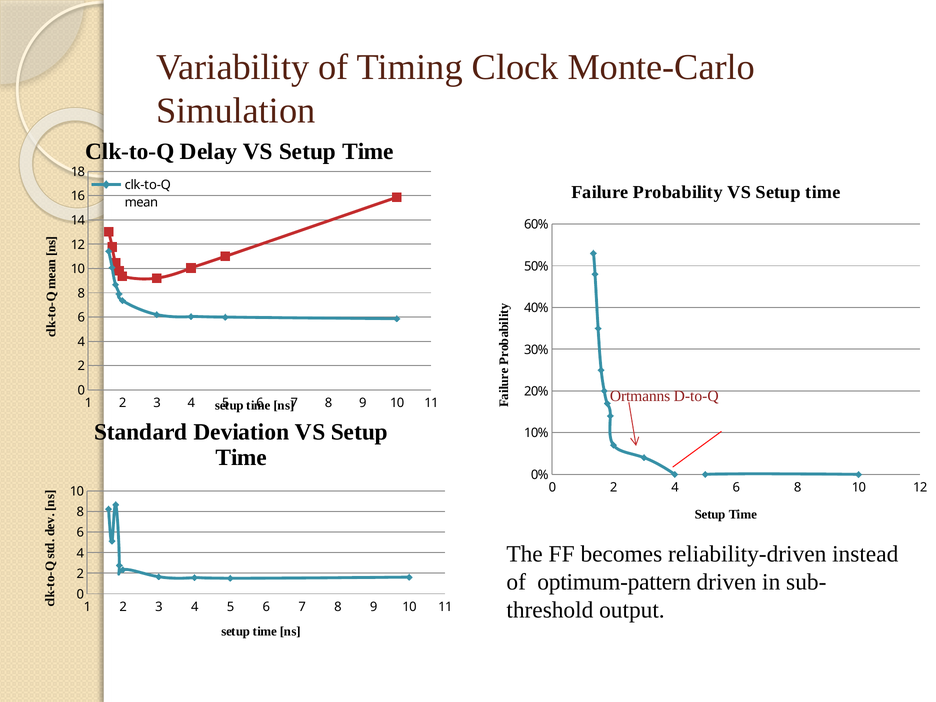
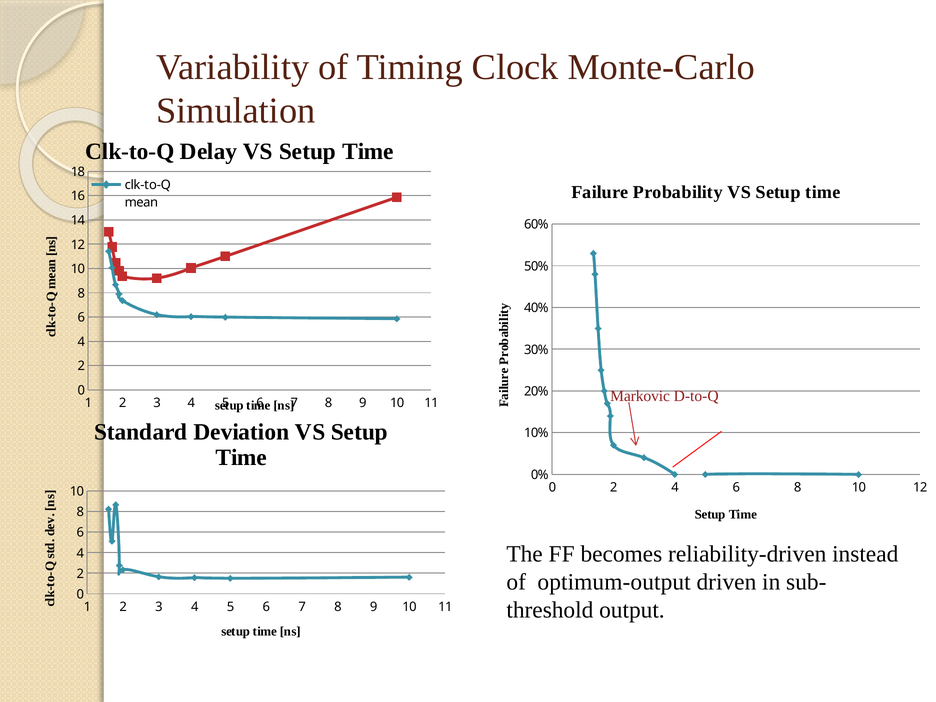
Ortmanns: Ortmanns -> Markovic (640, 396)
optimum-pattern: optimum-pattern -> optimum-output (614, 582)
